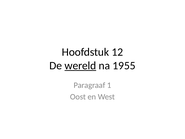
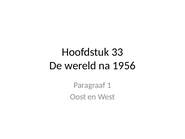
12: 12 -> 33 (117, 52)
wereld underline: present -> none (80, 66)
1955: 1955 -> 1956 (124, 66)
